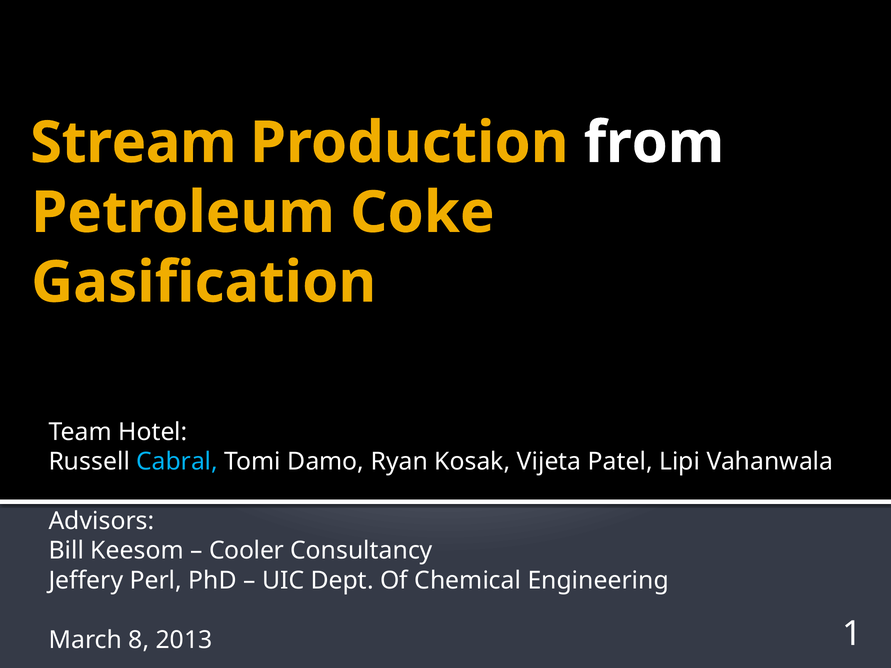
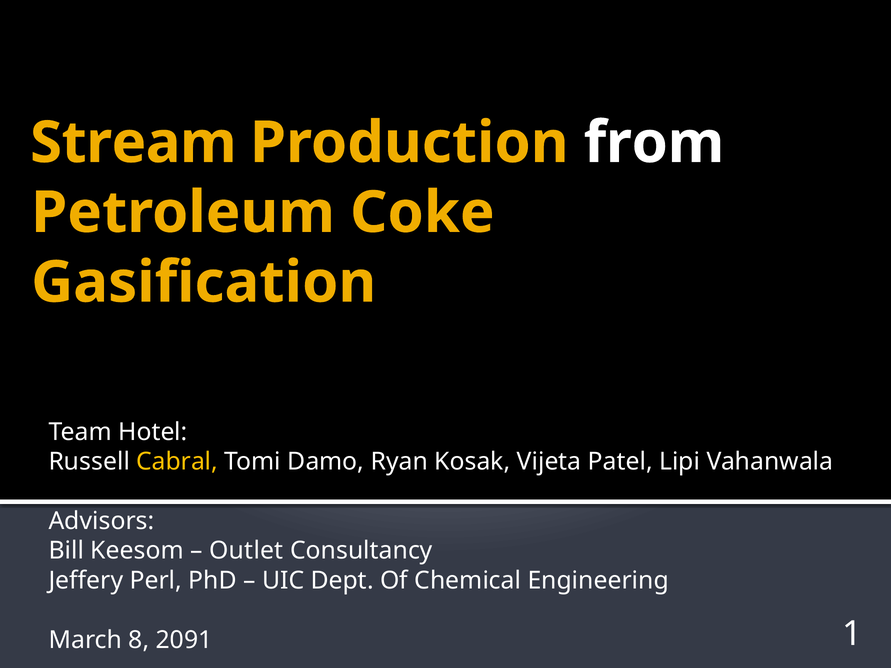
Cabral colour: light blue -> yellow (177, 462)
Cooler: Cooler -> Outlet (246, 551)
2013: 2013 -> 2091 (184, 640)
